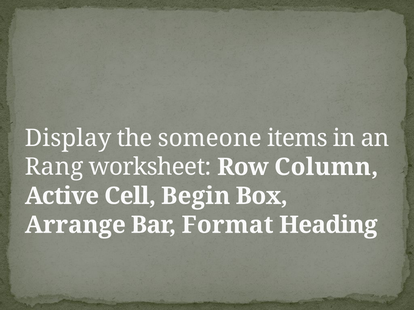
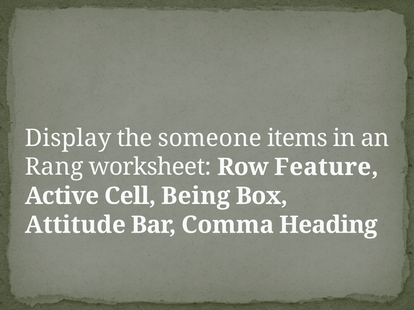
Column: Column -> Feature (326, 167)
Begin: Begin -> Being (196, 196)
Arrange: Arrange -> Attitude (75, 225)
Format: Format -> Comma (228, 225)
